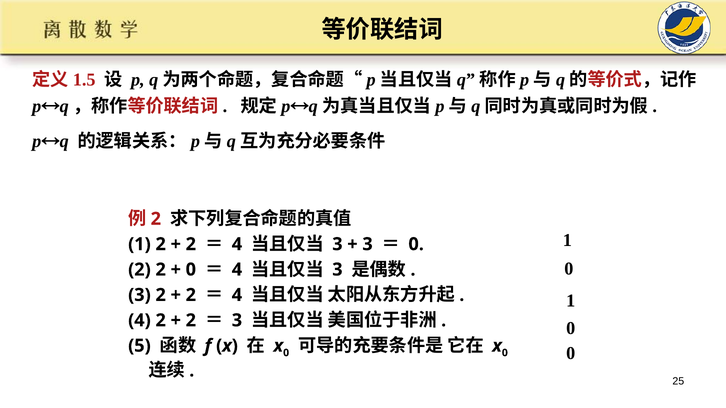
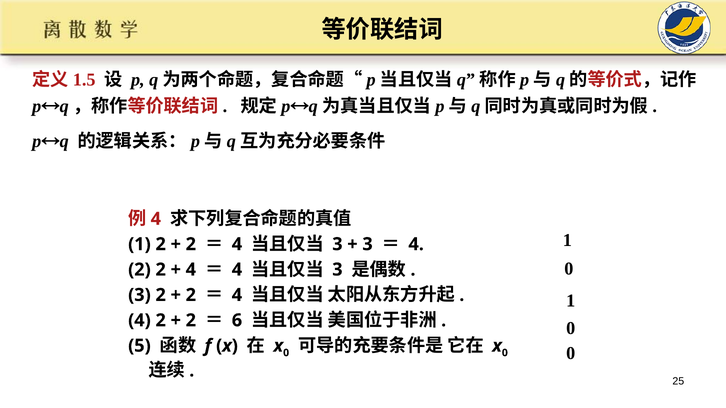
2: 2 -> 4 (156, 219)
0: 0 -> 4 (416, 244)
0: 0 -> 4 (191, 270)
3: 3 -> 6 (237, 321)
